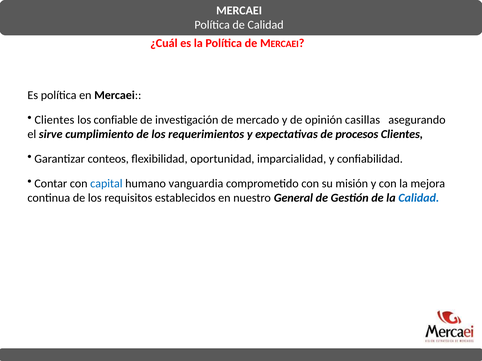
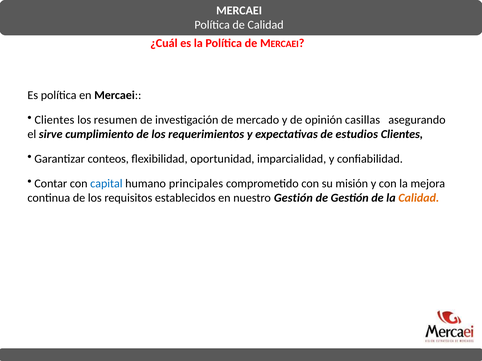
confiable: confiable -> resumen (116, 120)
procesos: procesos -> estudios (357, 134)
vanguardia: vanguardia -> principales (196, 184)
nuestro General: General -> Gestión (293, 198)
Calidad colour: blue -> orange (419, 198)
